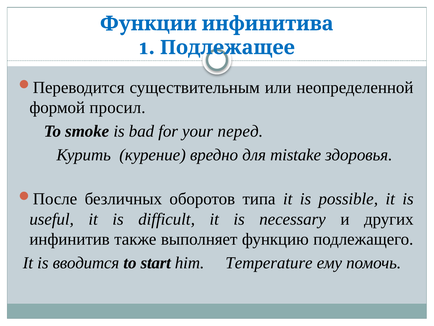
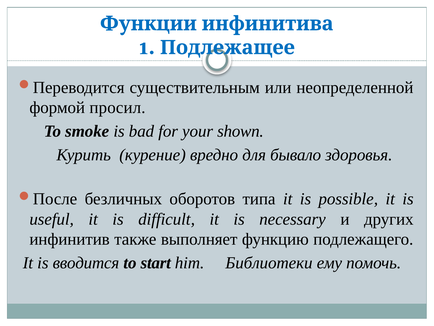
перед: перед -> shown (240, 131)
mistake: mistake -> бывало (296, 155)
Temperature: Temperature -> Библиотеки (269, 263)
